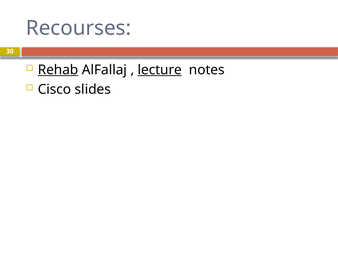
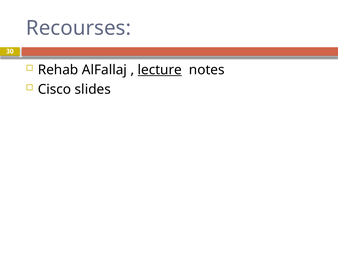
Rehab underline: present -> none (58, 70)
